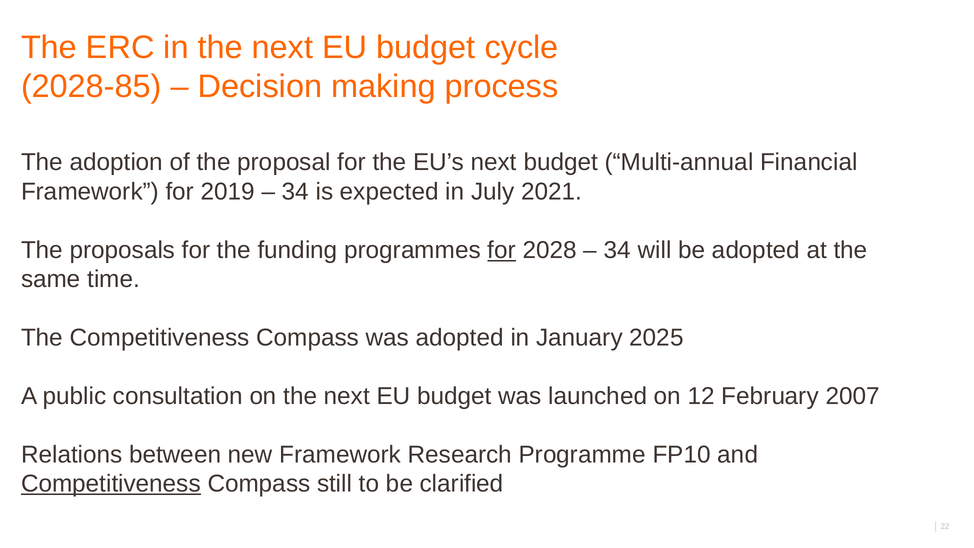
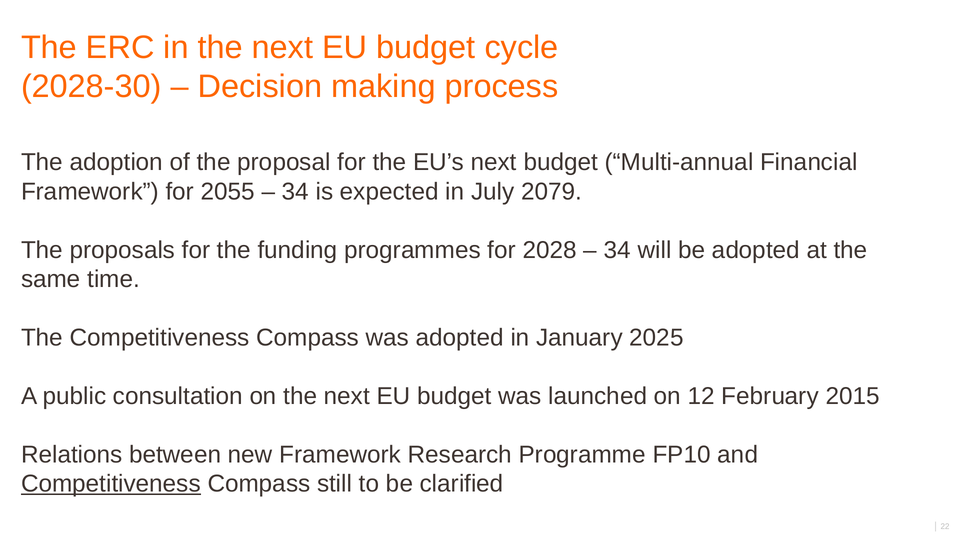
2028-85: 2028-85 -> 2028-30 (91, 86)
2019: 2019 -> 2055 (228, 192)
2021: 2021 -> 2079 (552, 192)
for underline: present -> none (502, 250)
2007: 2007 -> 2015 (853, 396)
